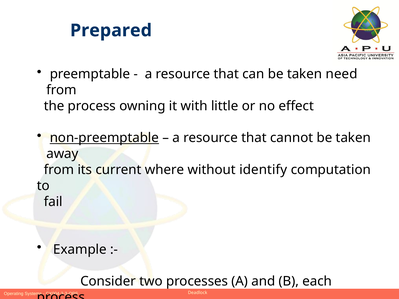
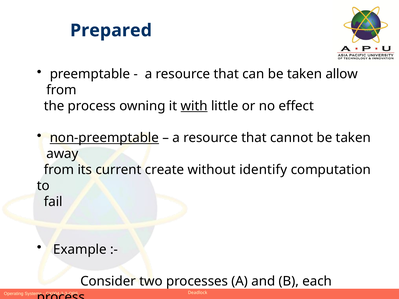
need: need -> allow (342, 74)
with underline: none -> present (194, 106)
where: where -> create (165, 170)
